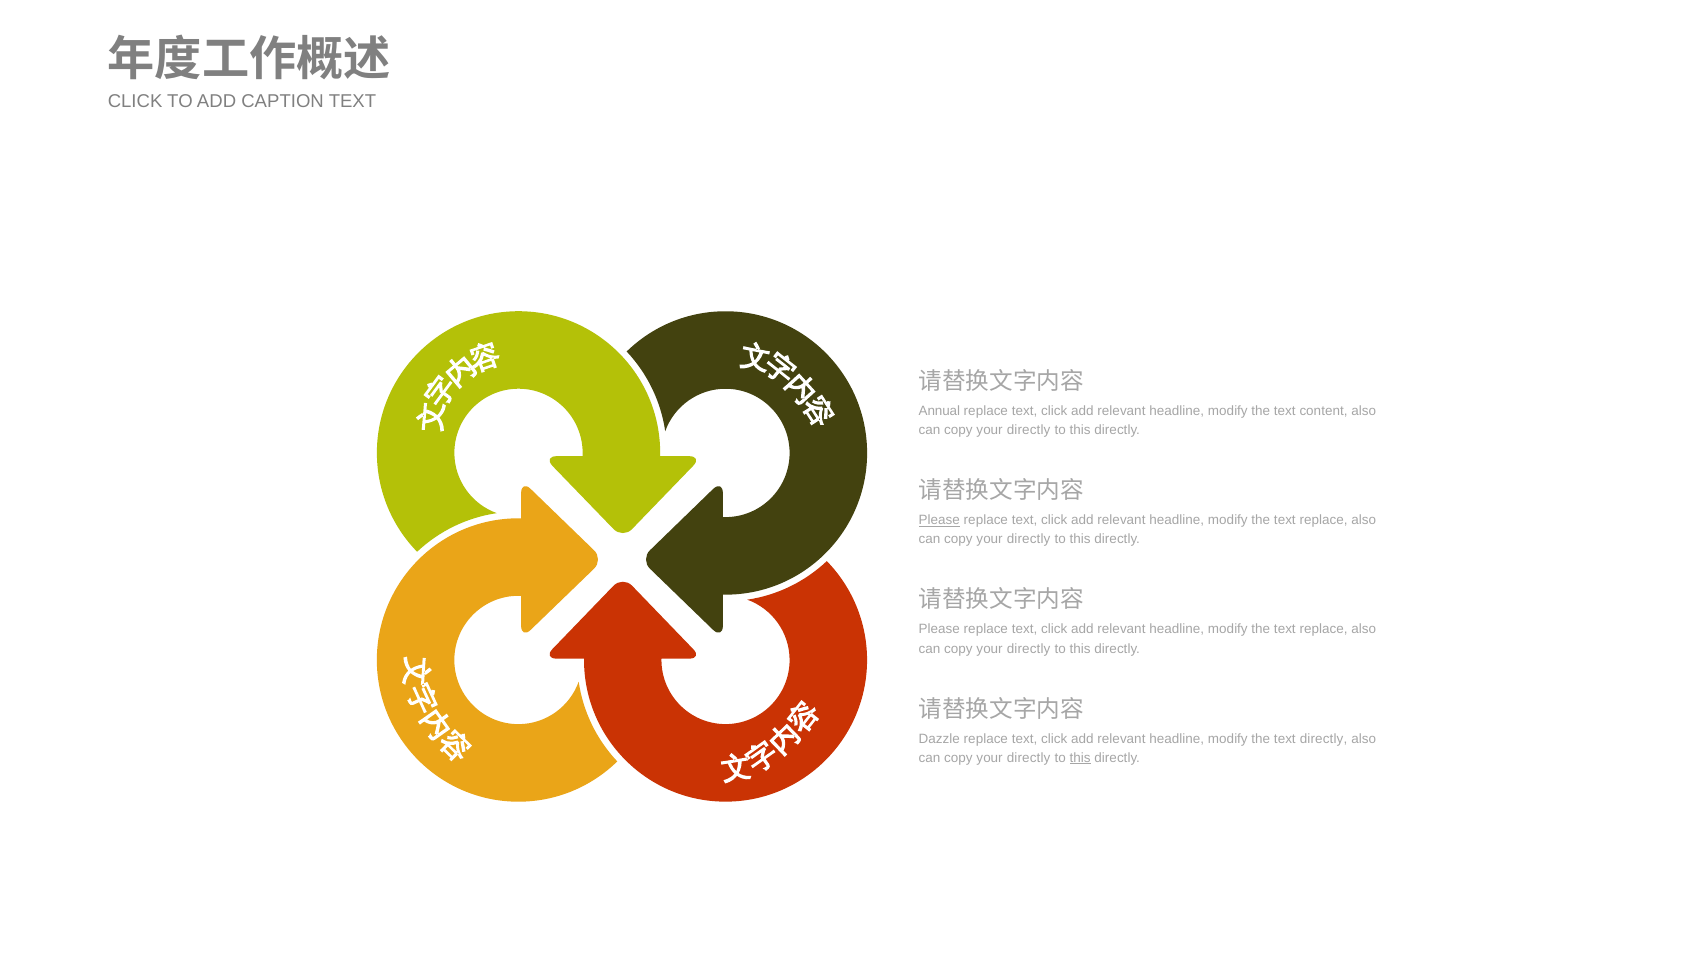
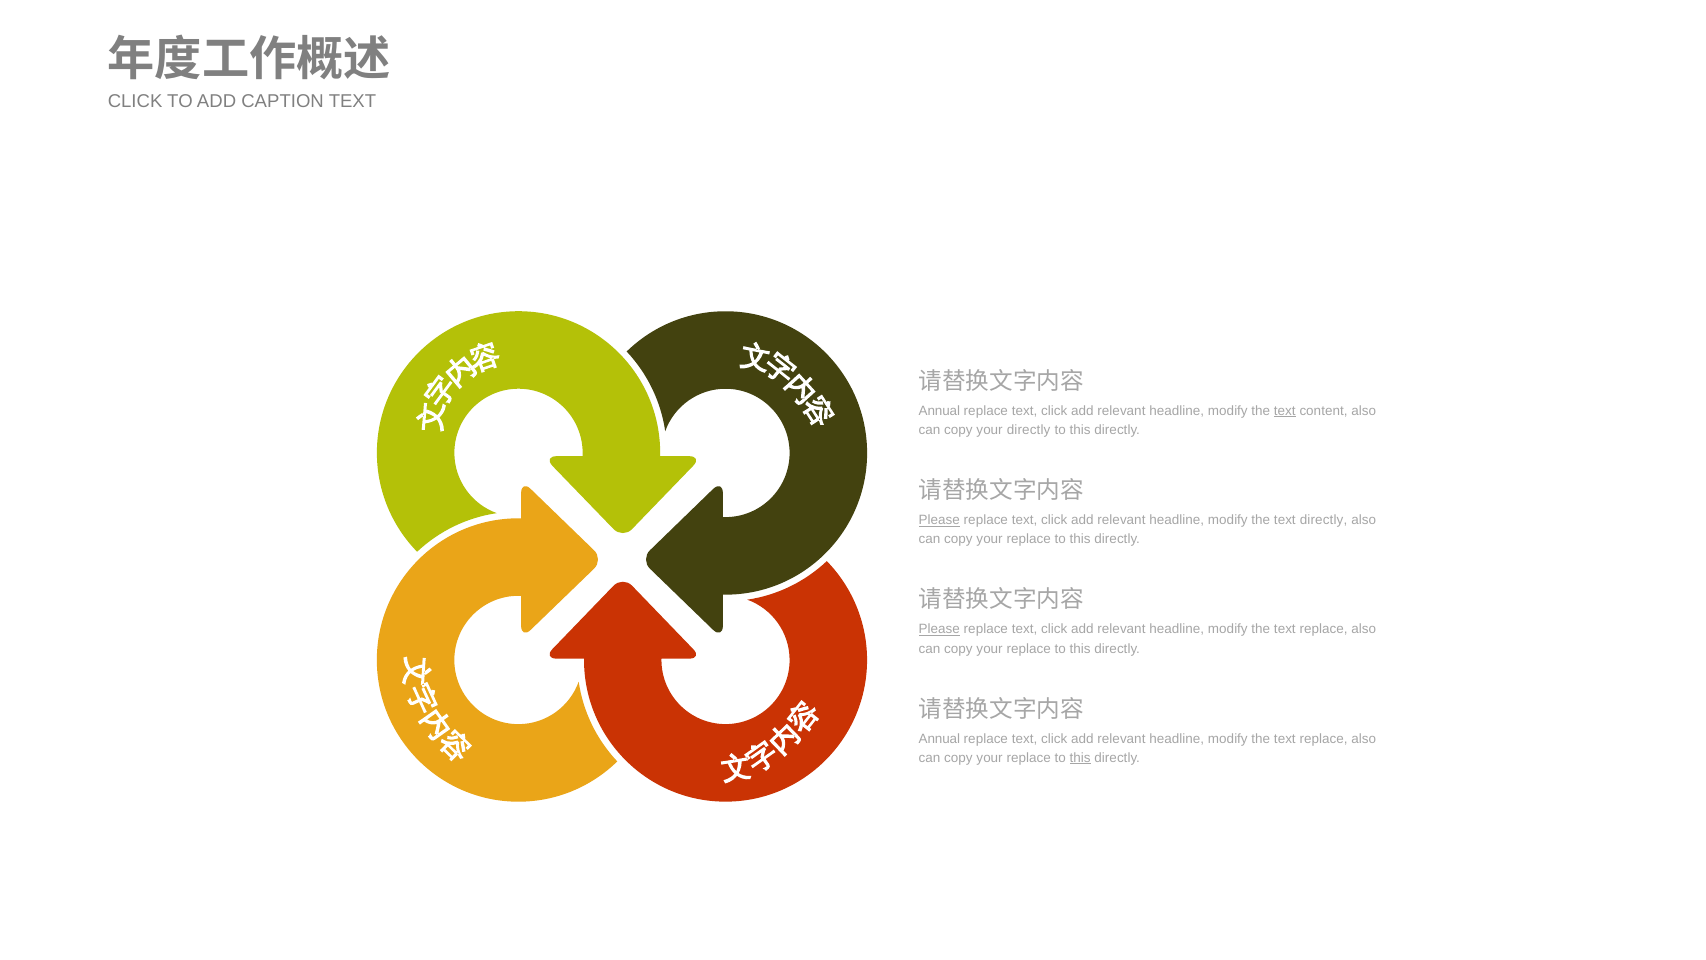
text underline: none -> present (1285, 411)
replace: replace -> directly (1324, 520)
directly: directly -> replace (1029, 539)
Please underline: none -> present (939, 629)
directly: directly -> replace (1029, 648)
Dazzle: Dazzle -> Annual (939, 738)
directly: directly -> replace (1324, 738)
directly: directly -> replace (1029, 758)
